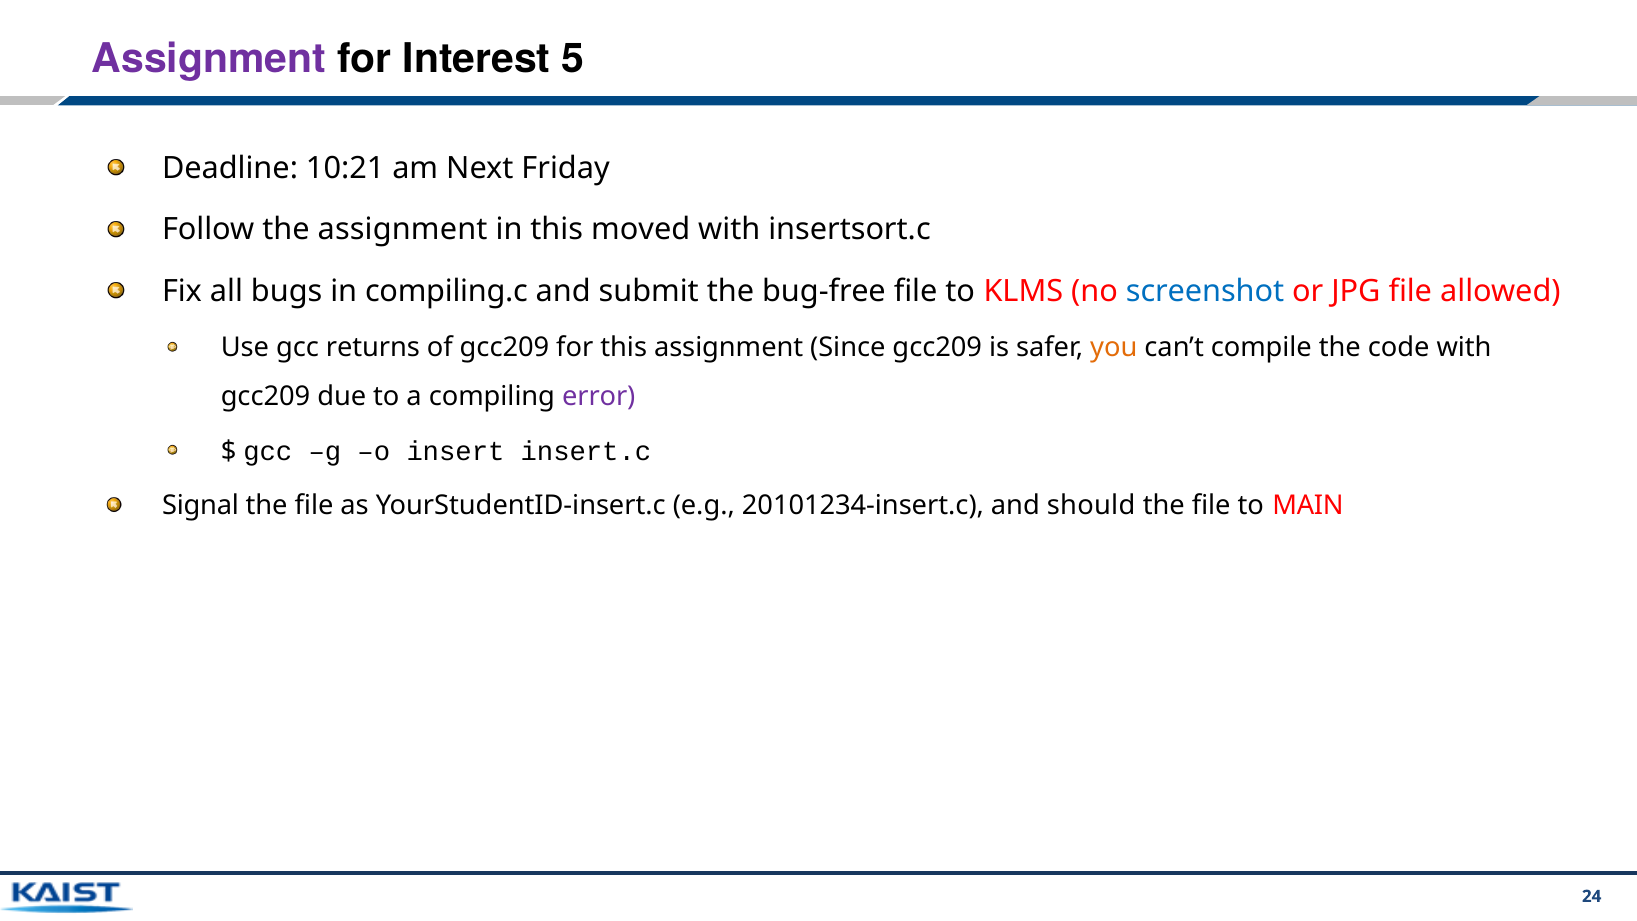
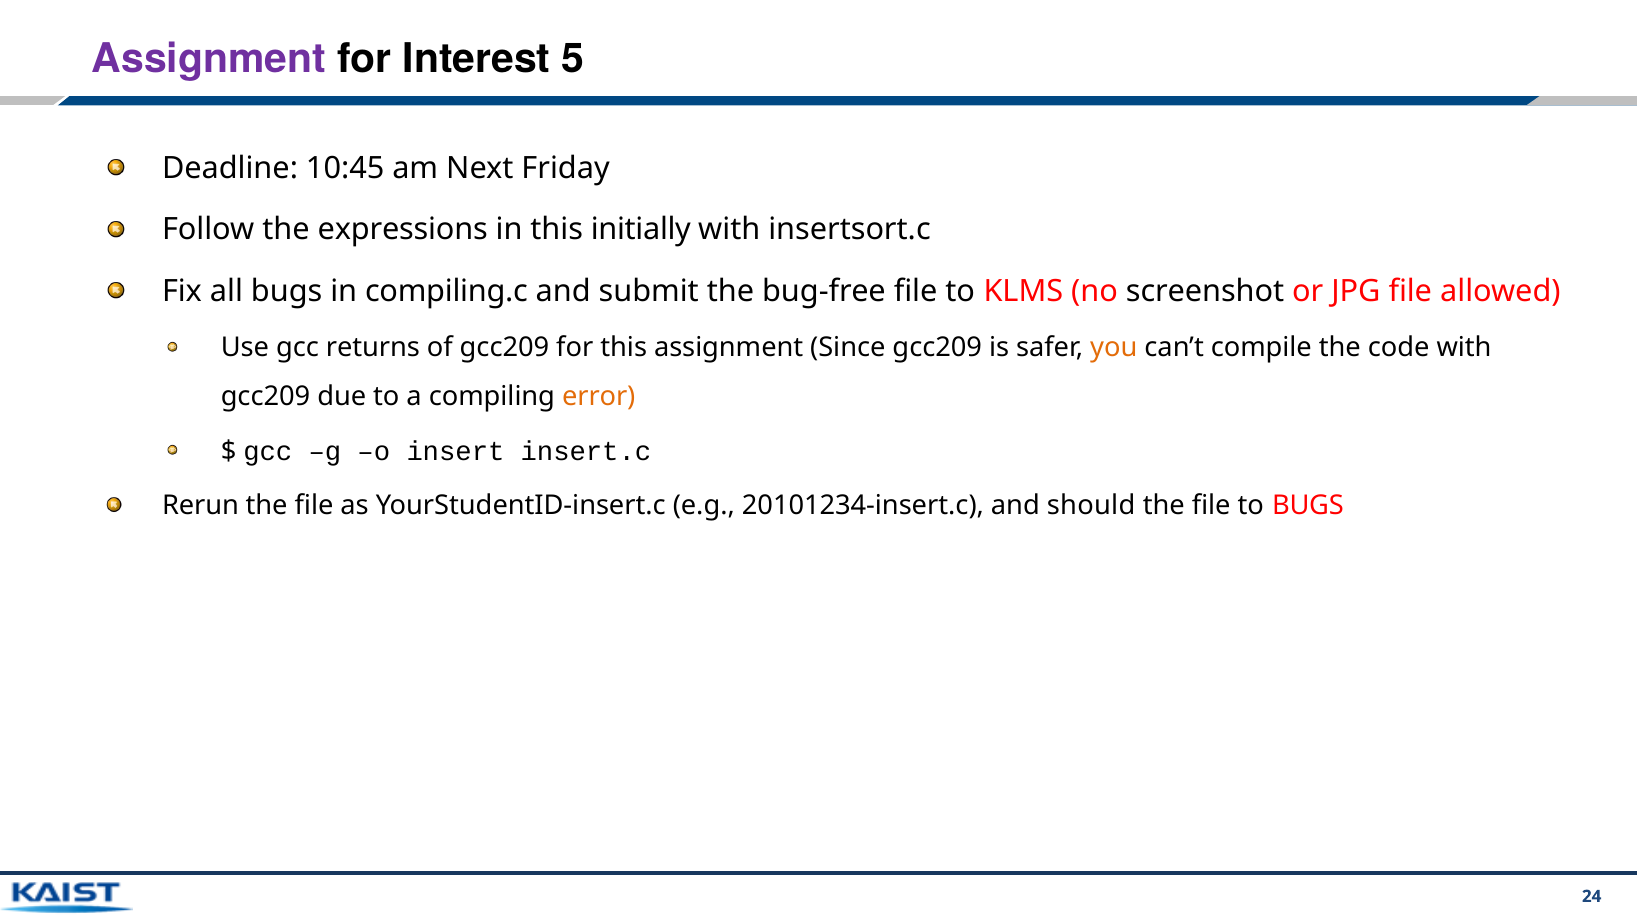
10:21: 10:21 -> 10:45 (345, 168)
the assignment: assignment -> expressions (403, 230)
moved: moved -> initially (641, 230)
screenshot colour: blue -> black (1205, 291)
error colour: purple -> orange (599, 396)
Signal: Signal -> Rerun (200, 505)
to MAIN: MAIN -> BUGS (1308, 505)
